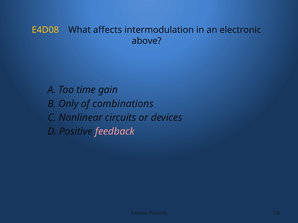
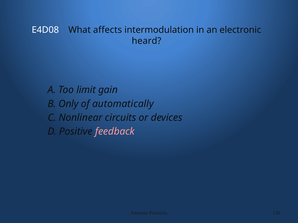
E4D08 colour: yellow -> white (45, 30)
above: above -> heard (146, 41)
time: time -> limit (86, 90)
combinations: combinations -> automatically (123, 104)
